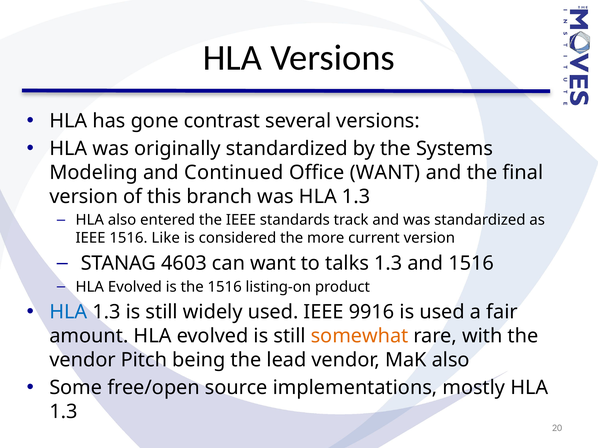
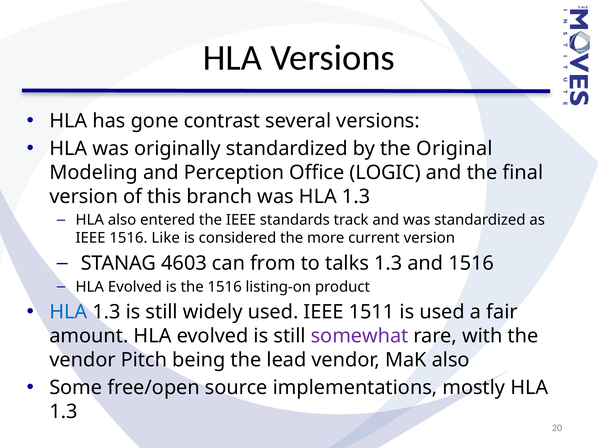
Systems: Systems -> Original (454, 149)
Continued: Continued -> Perception (234, 173)
Office WANT: WANT -> LOGIC (385, 173)
can want: want -> from (273, 264)
9916: 9916 -> 1511 (372, 312)
somewhat colour: orange -> purple (360, 336)
